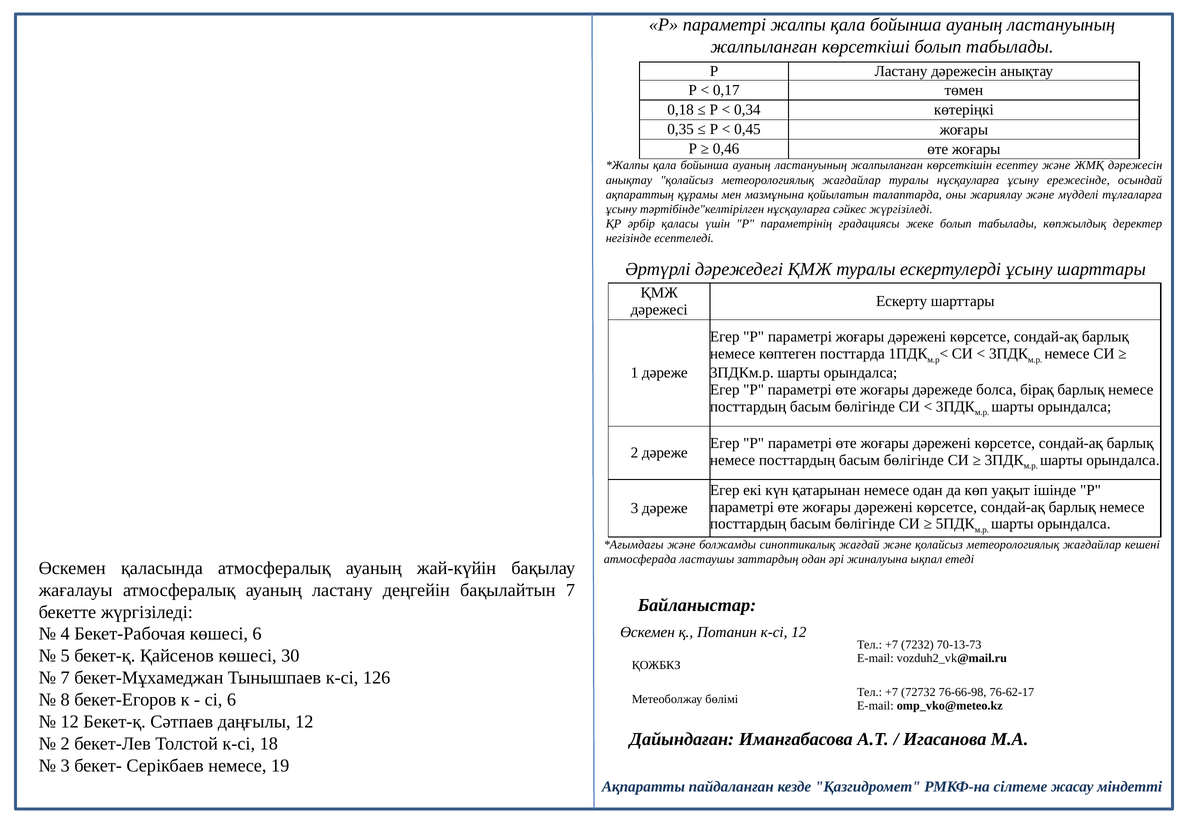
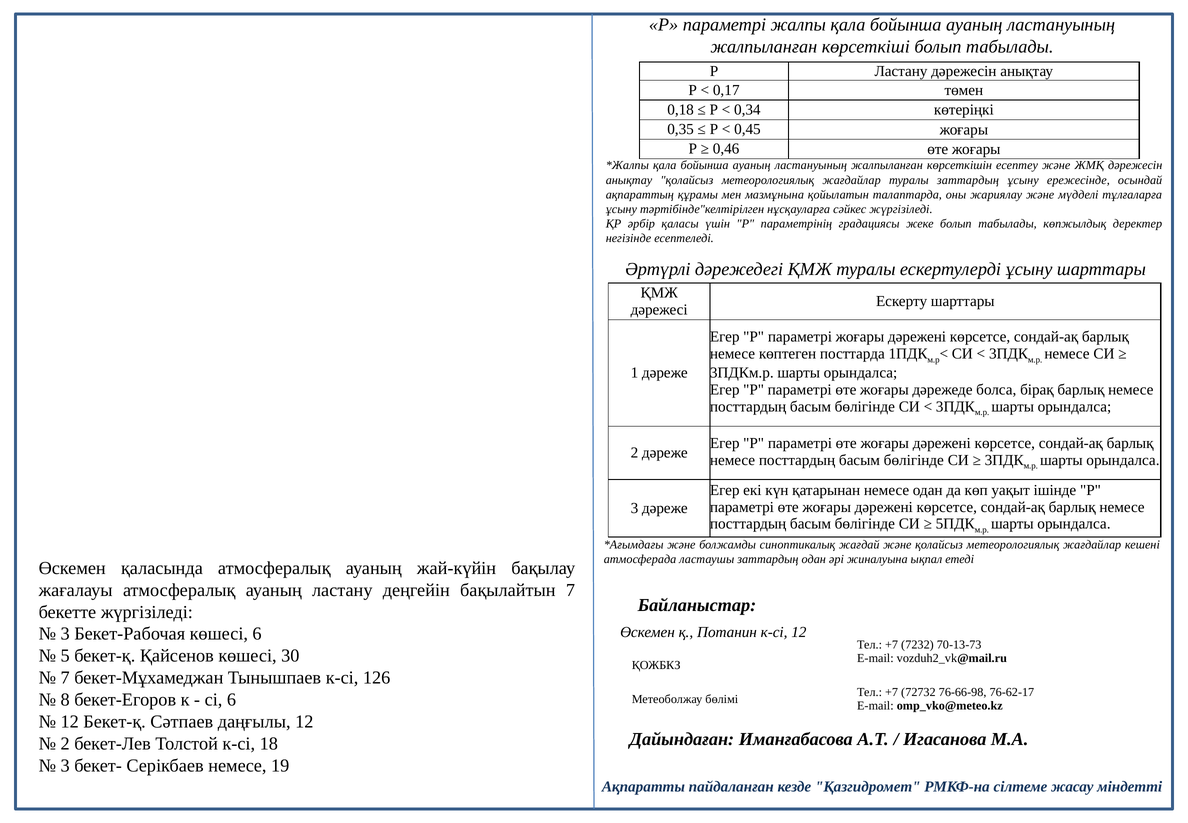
туралы нұсқауларға: нұсқауларға -> заттардың (968, 180)
4: 4 -> 3 (65, 634)
